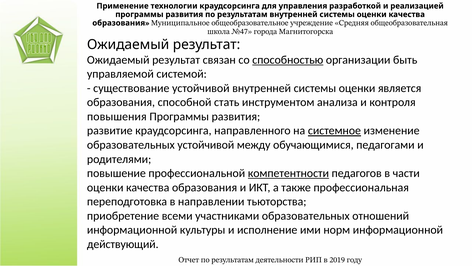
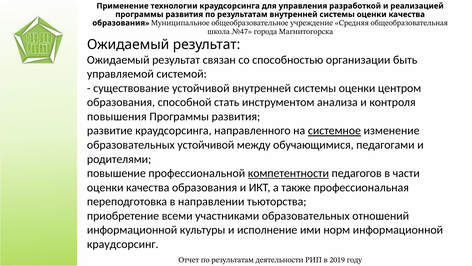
способностью underline: present -> none (288, 60)
является: является -> центром (400, 88)
действующий: действующий -> краудсорсинг (123, 244)
